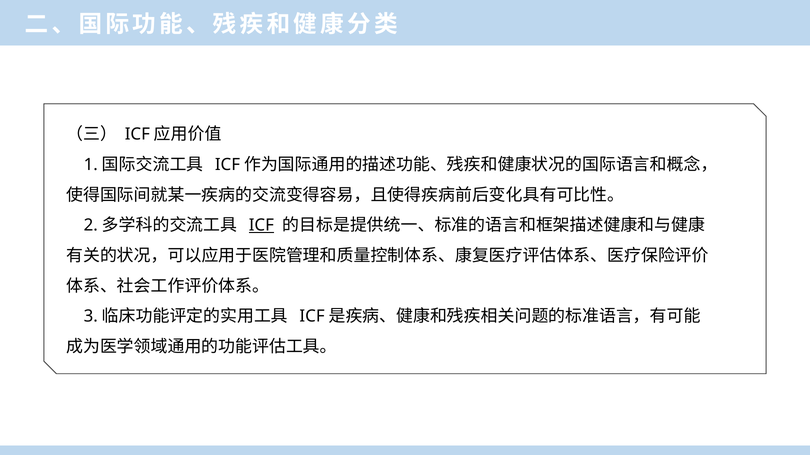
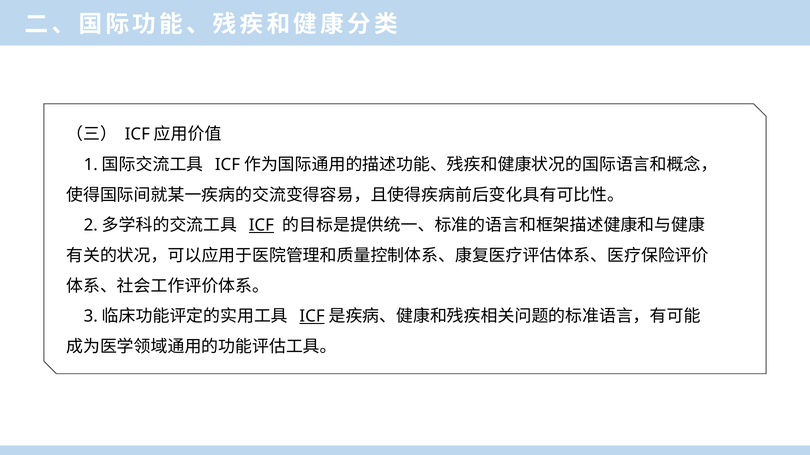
ICF underline: none -> present (312, 317)
